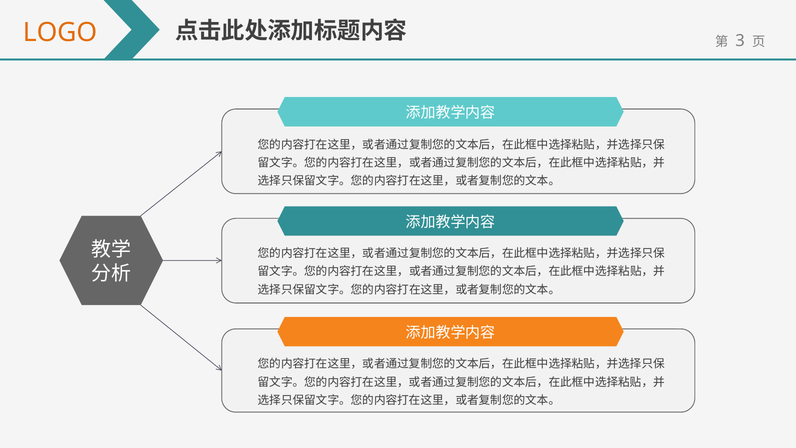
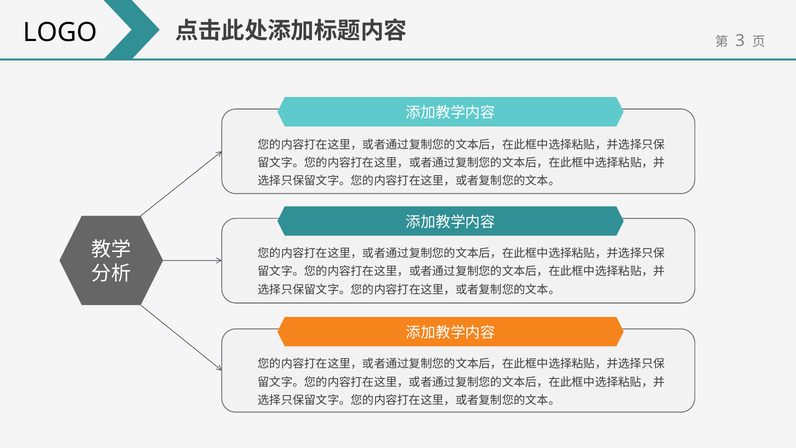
LOGO colour: orange -> black (60, 33)
